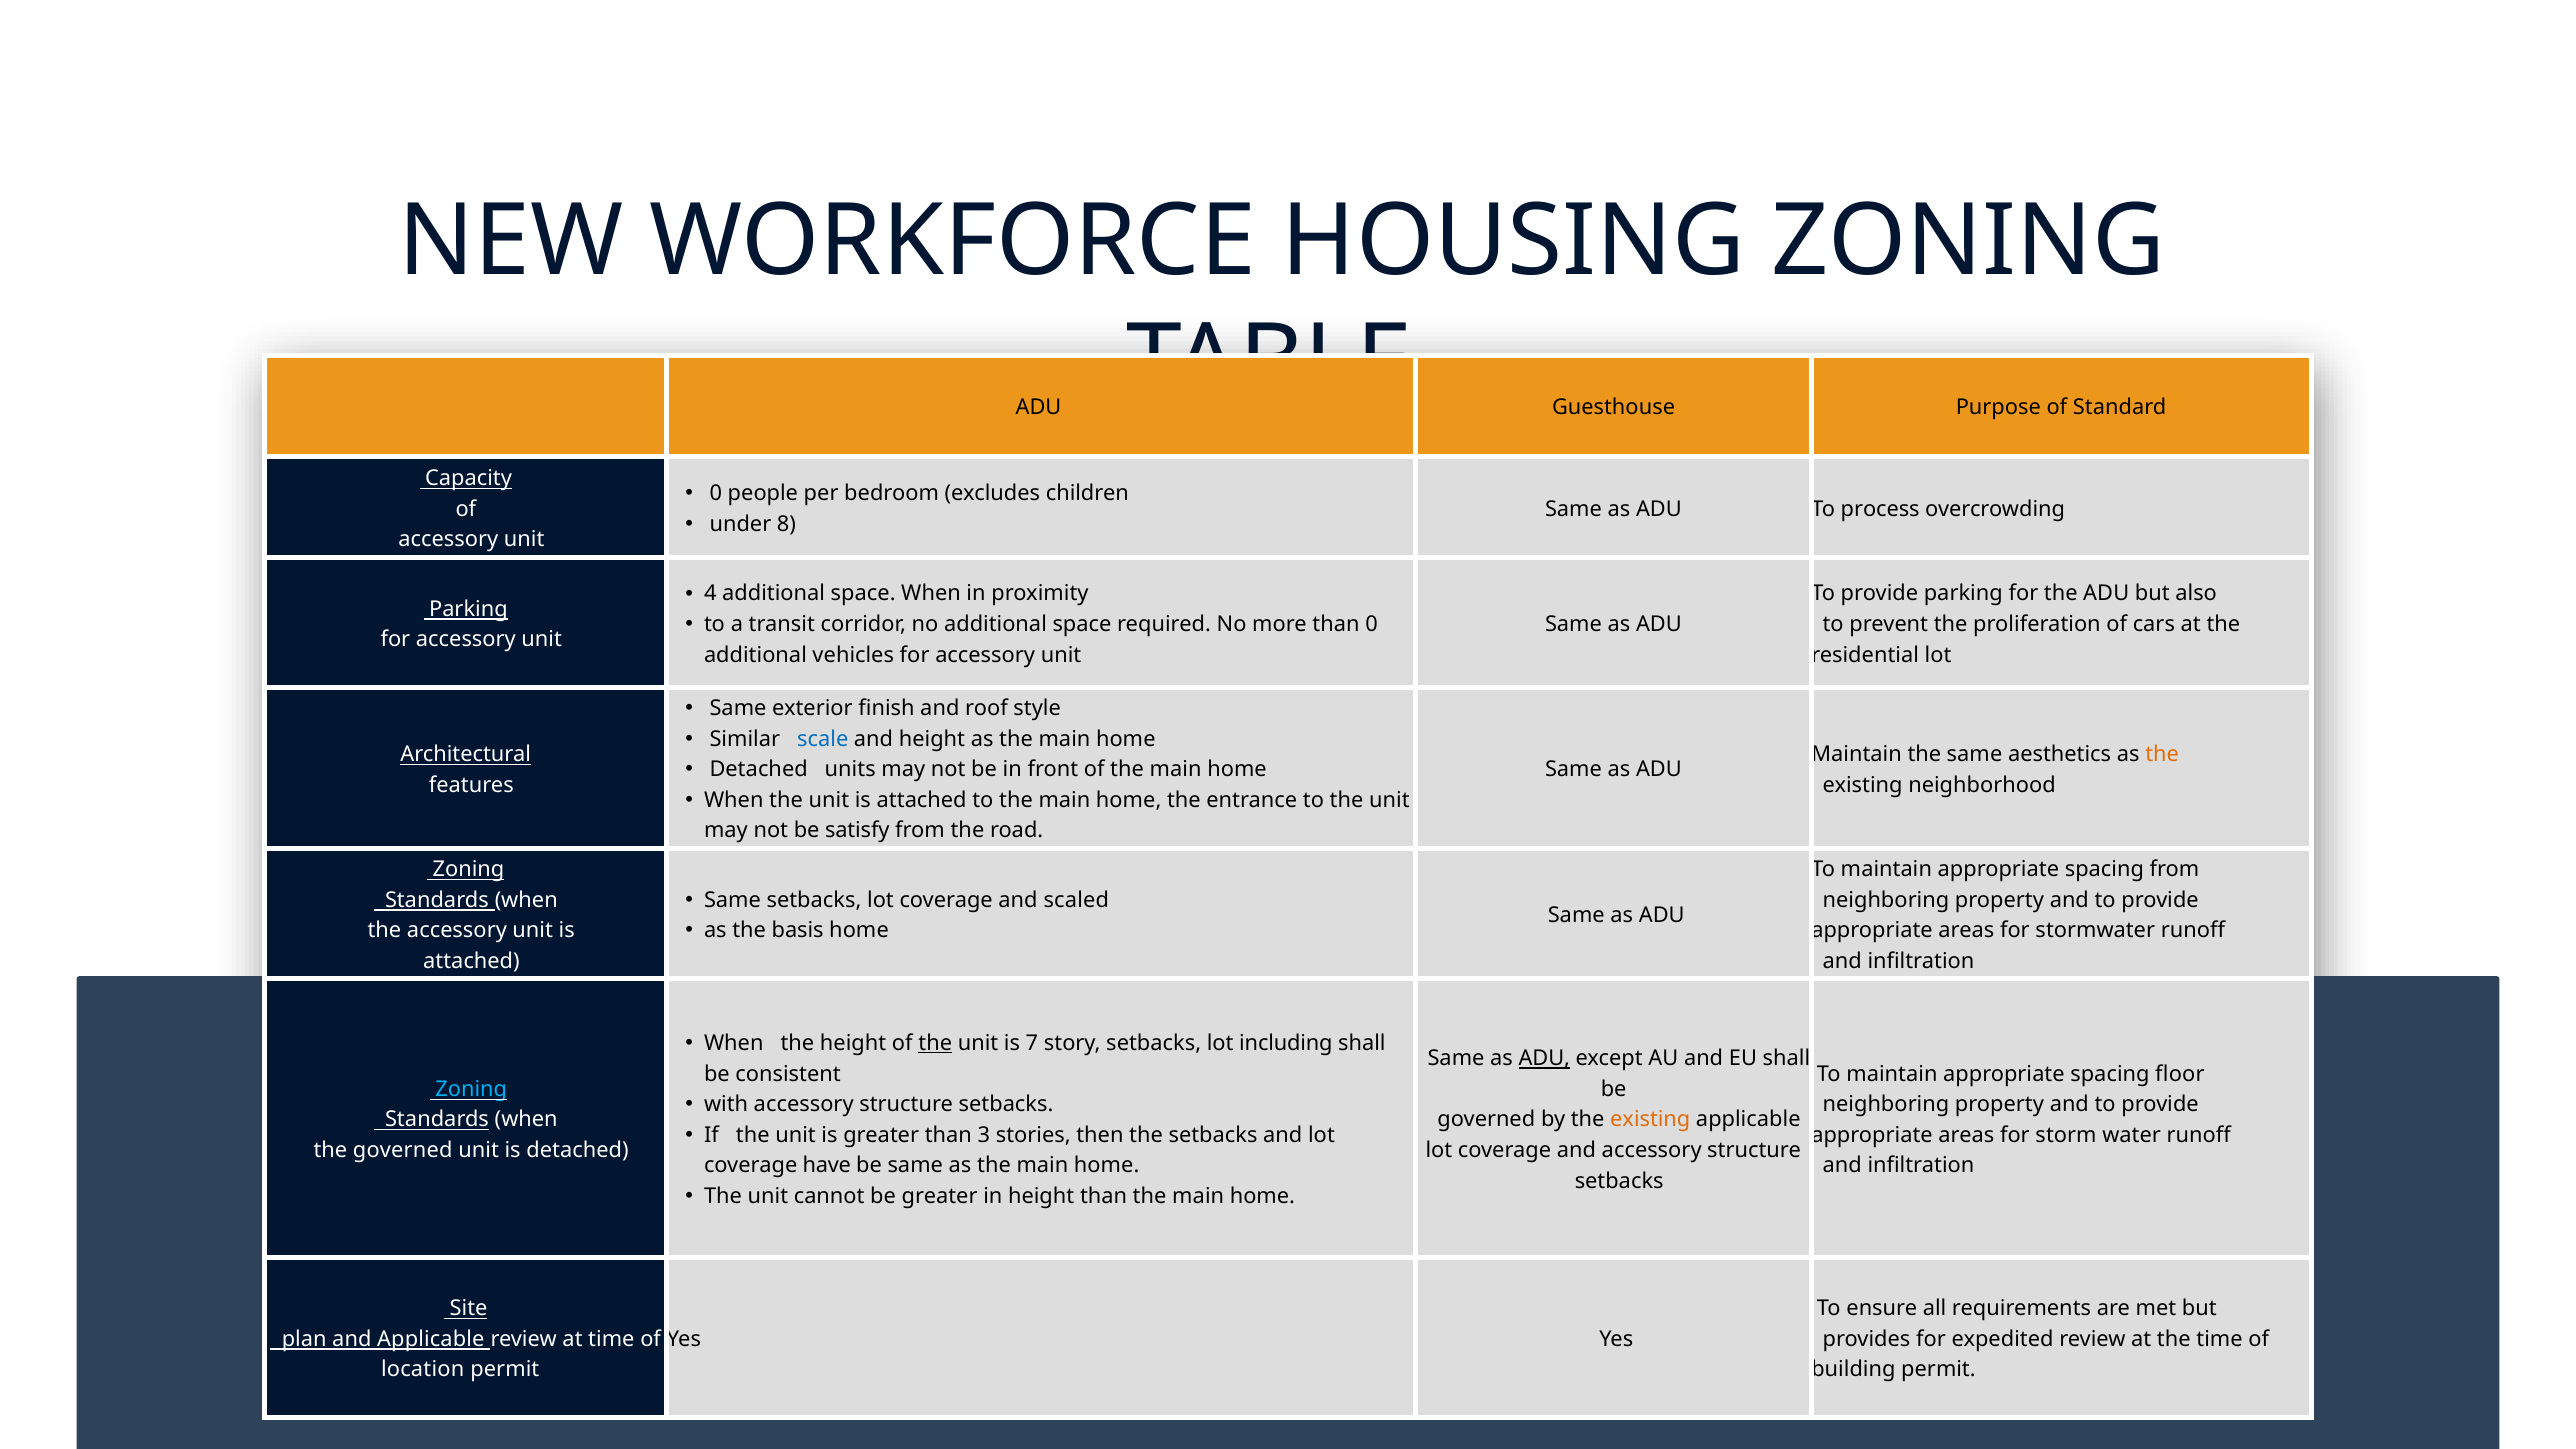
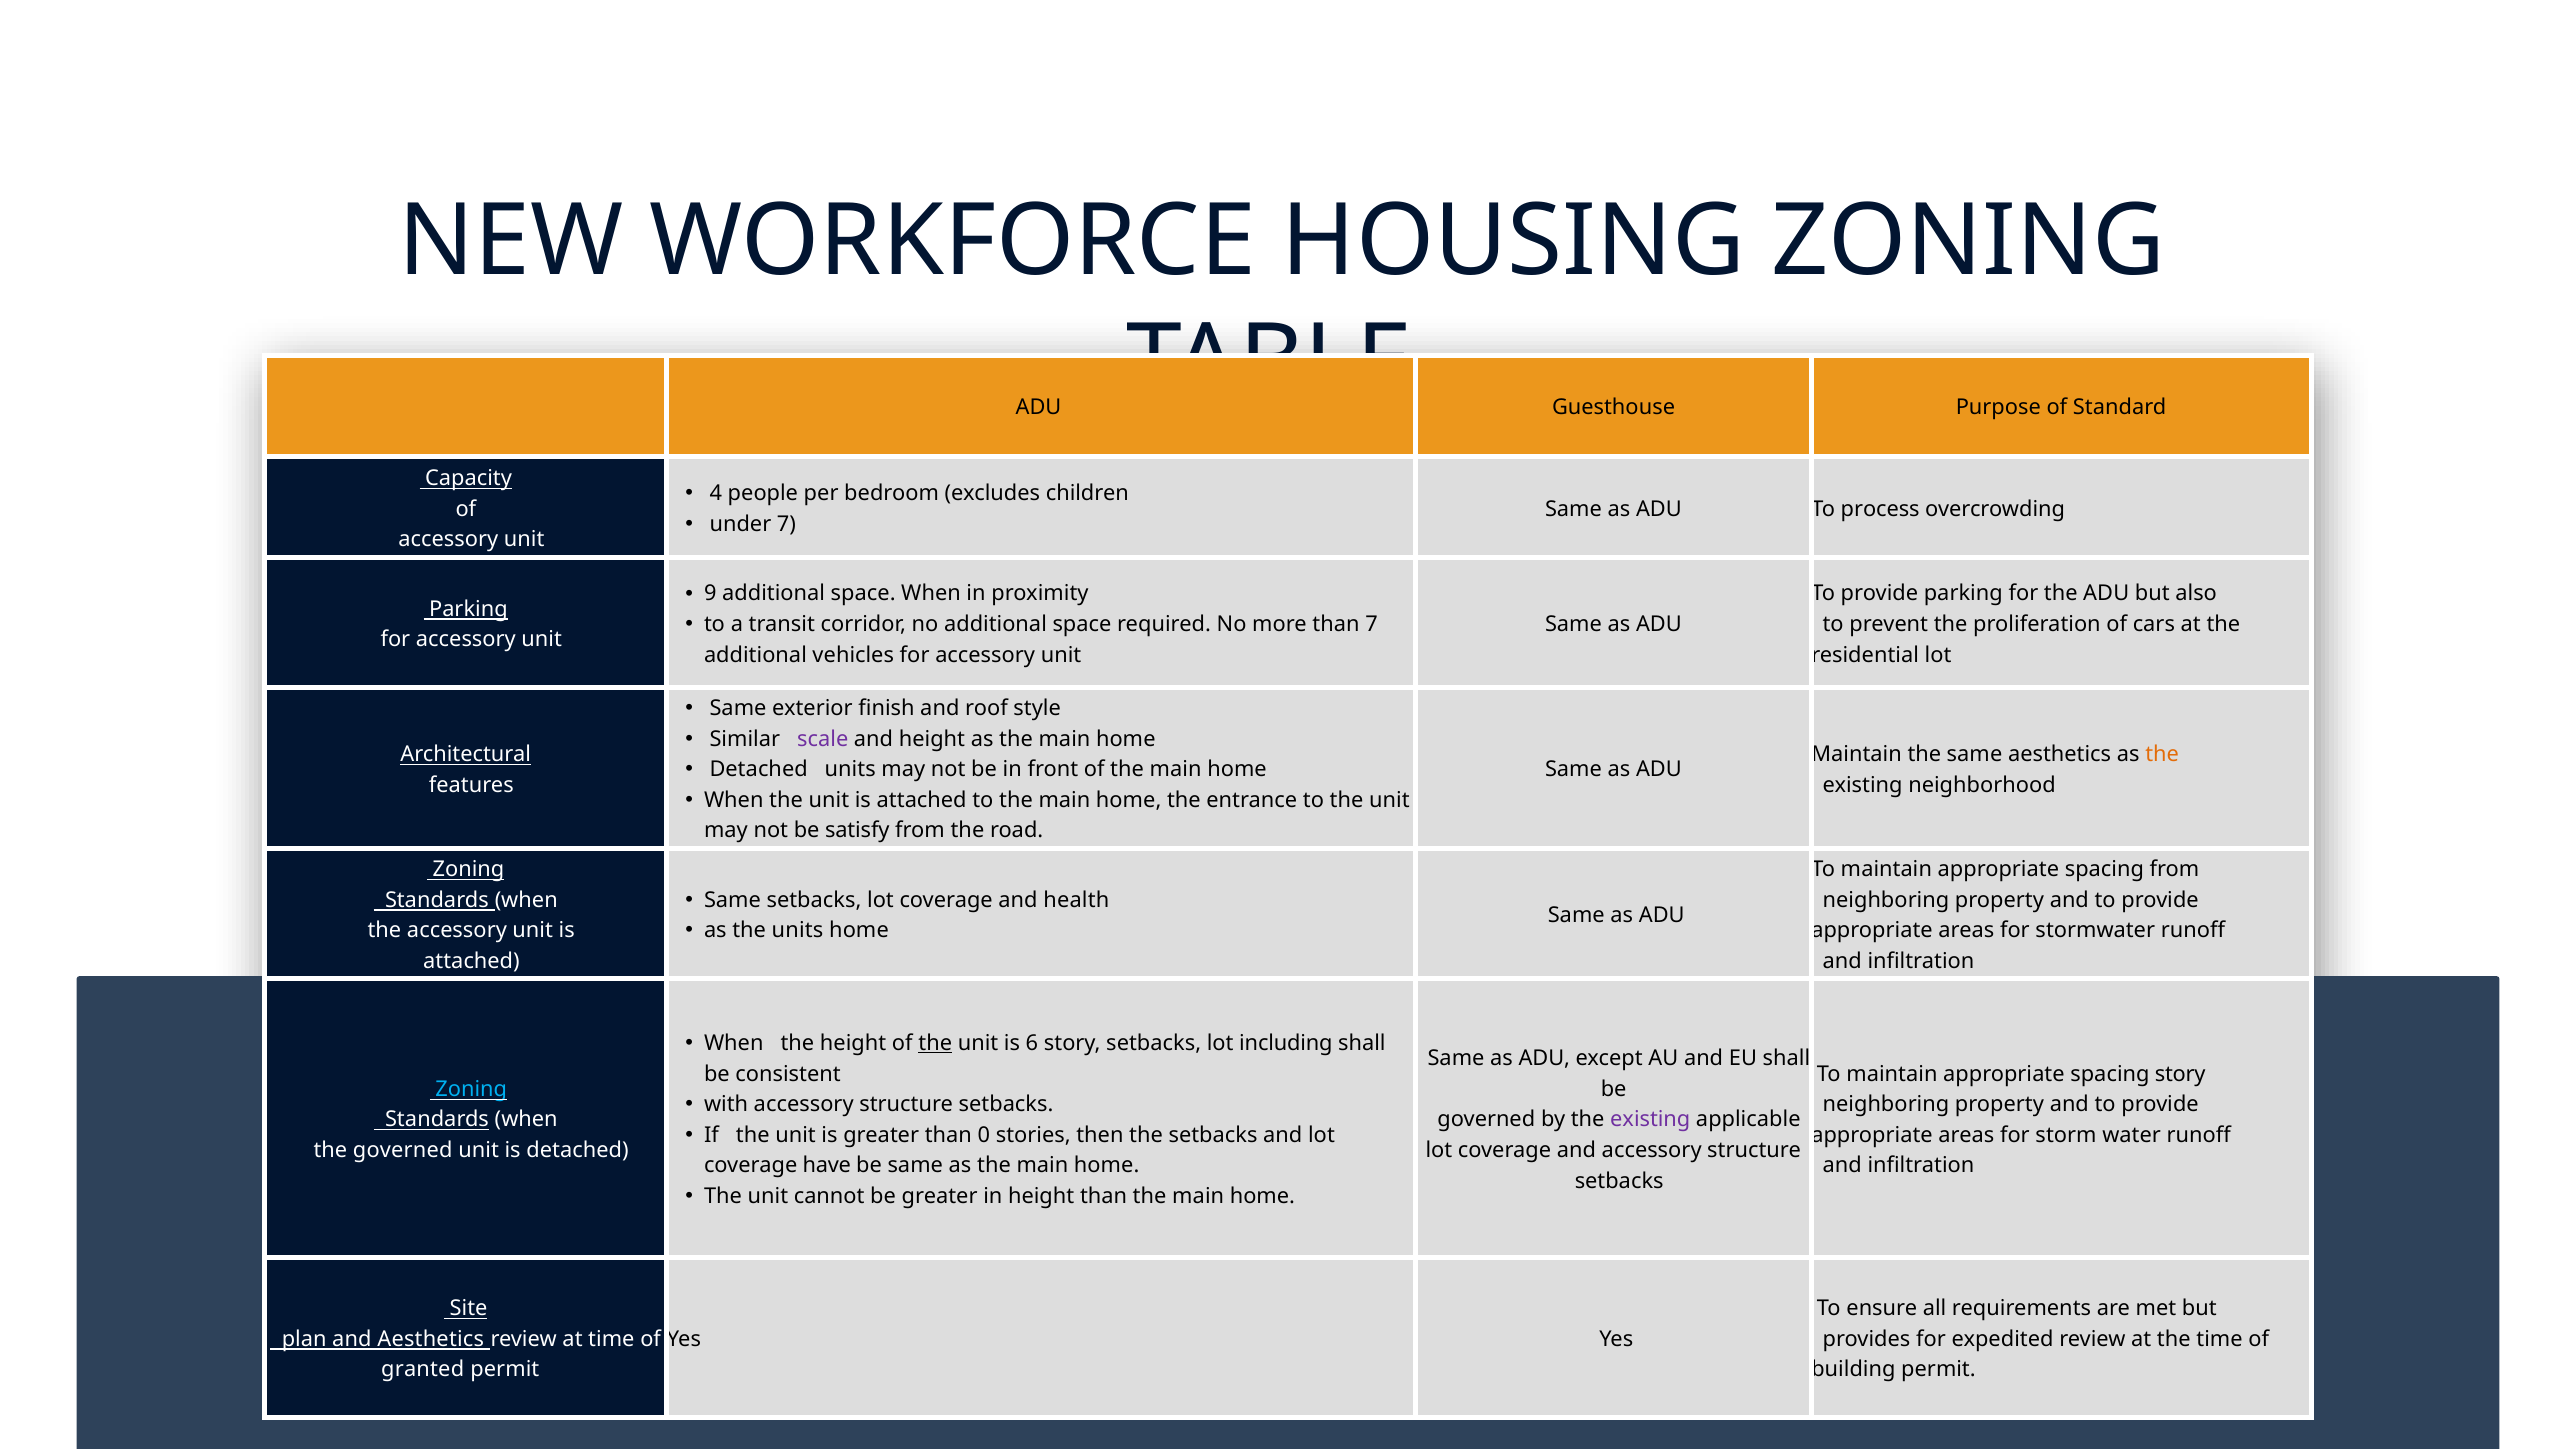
0: 0 -> 4 (716, 494)
under 8: 8 -> 7 (786, 524)
4: 4 -> 9 (710, 594)
than 0: 0 -> 7 (1372, 624)
scale colour: blue -> purple (823, 739)
scaled: scaled -> health (1076, 900)
the basis: basis -> units (798, 931)
7: 7 -> 6 (1032, 1043)
ADU underline: present -> none (1544, 1059)
spacing floor: floor -> story (2180, 1074)
existing colour: orange -> purple (1650, 1120)
3: 3 -> 0 (984, 1135)
and Applicable: Applicable -> Aesthetics (431, 1339)
location: location -> granted (423, 1369)
